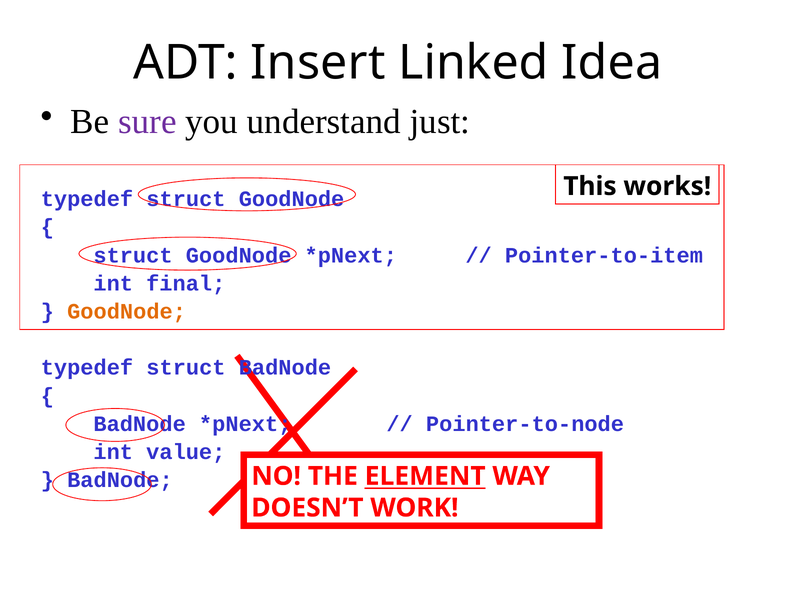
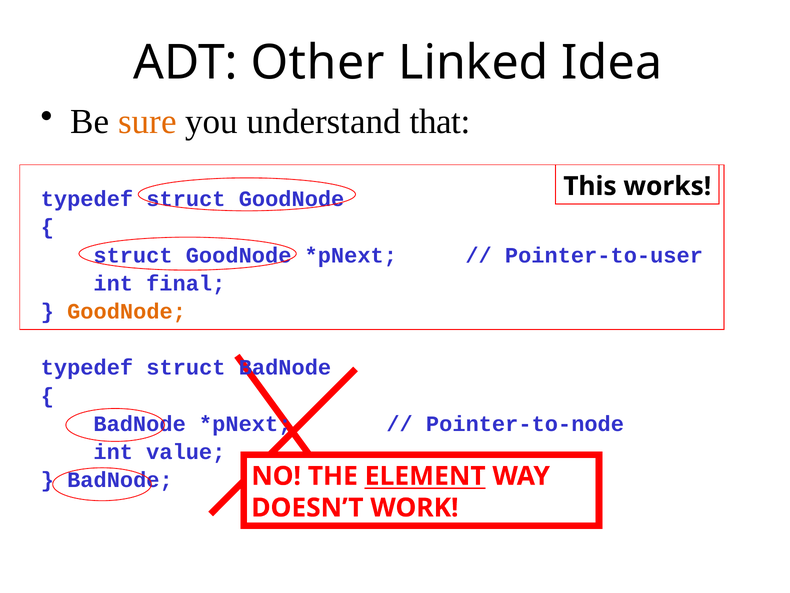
Insert: Insert -> Other (318, 63)
sure colour: purple -> orange (147, 121)
just: just -> that (440, 121)
Pointer-to-item: Pointer-to-item -> Pointer-to-user (604, 255)
